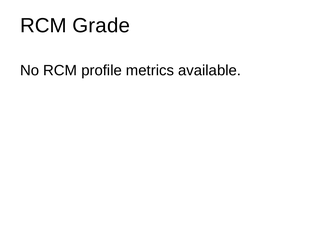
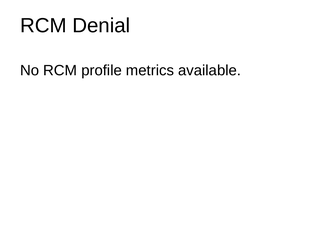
Grade: Grade -> Denial (101, 25)
